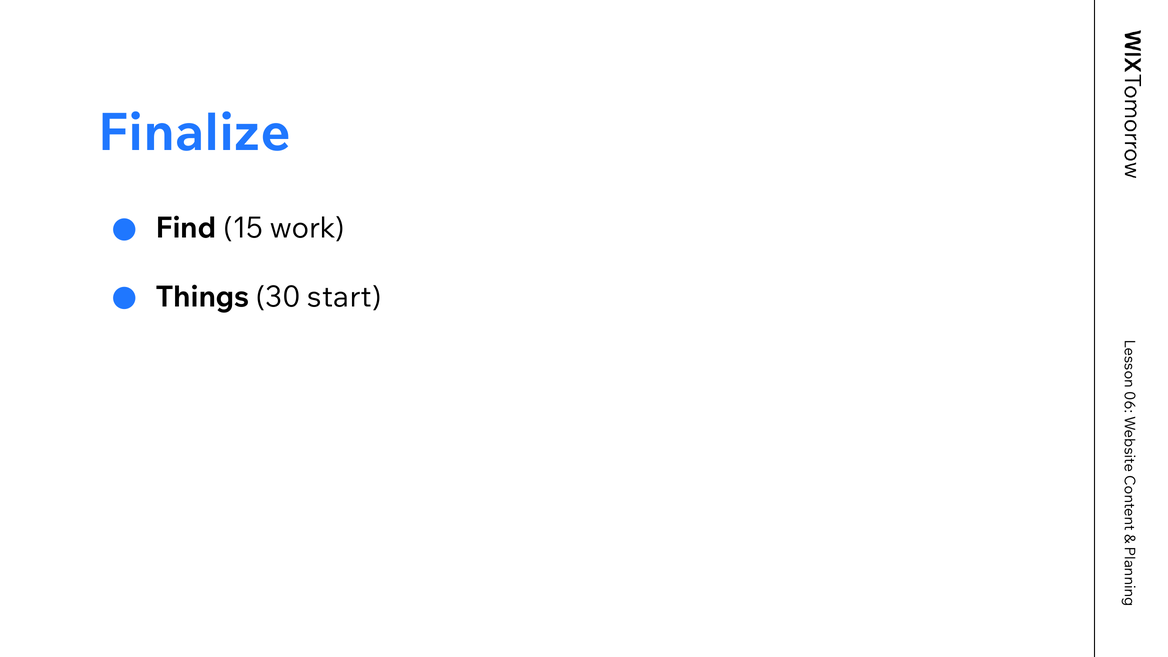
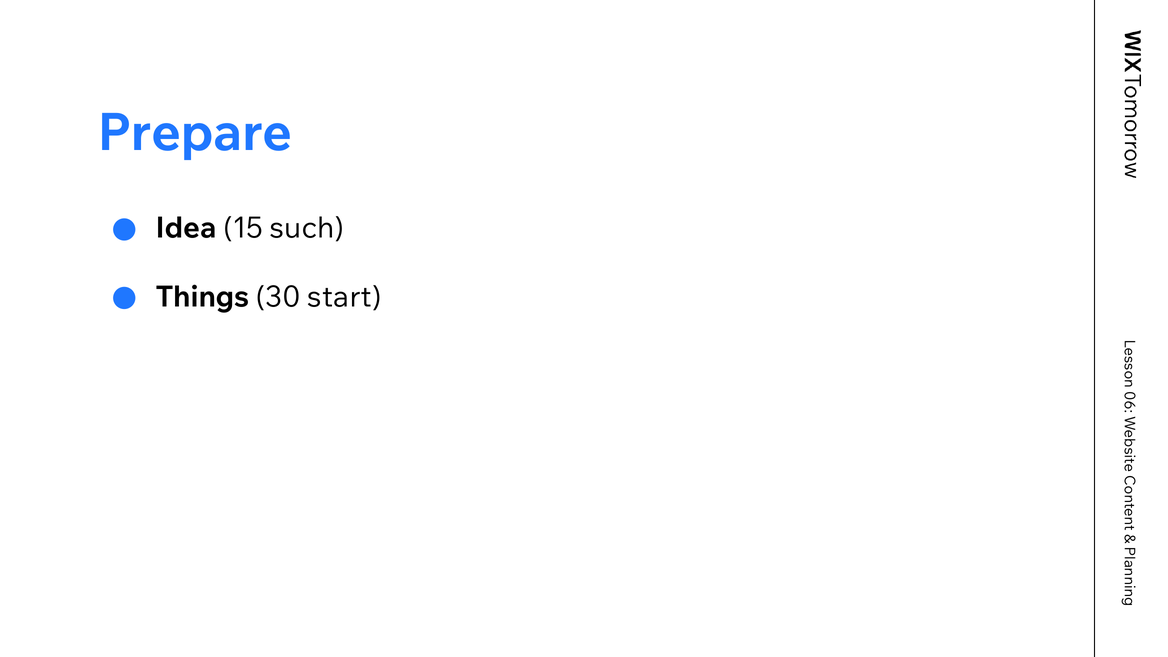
Finalize: Finalize -> Prepare (195, 133)
Find: Find -> Idea (186, 228)
work: work -> such (307, 228)
